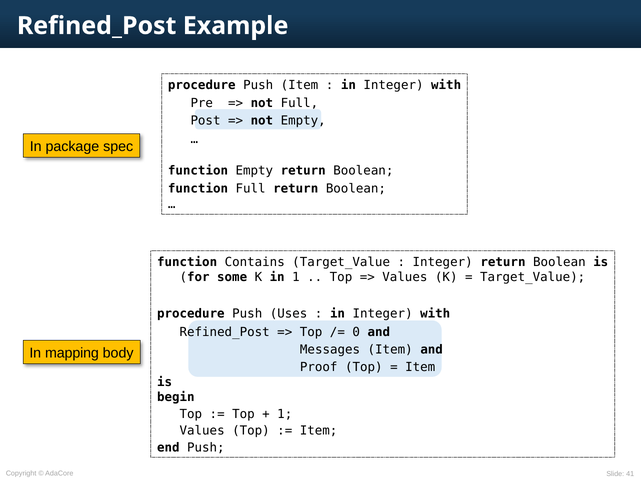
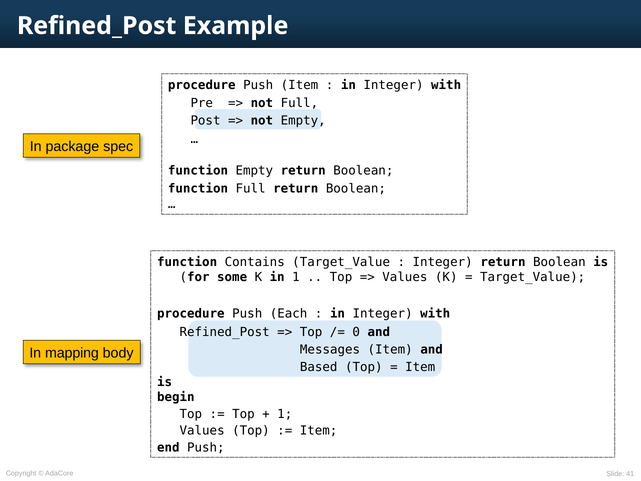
Uses: Uses -> Each (289, 313)
Proof: Proof -> Based (319, 367)
